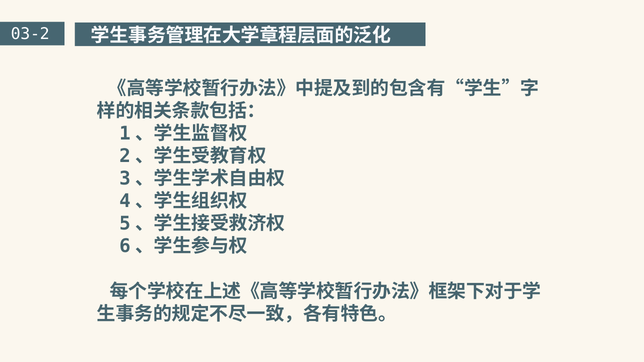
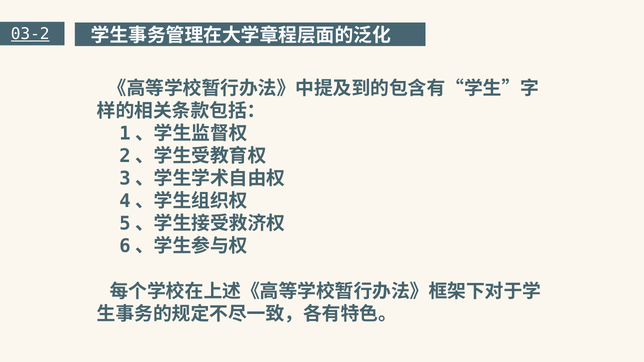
03-2 underline: none -> present (30, 34)
